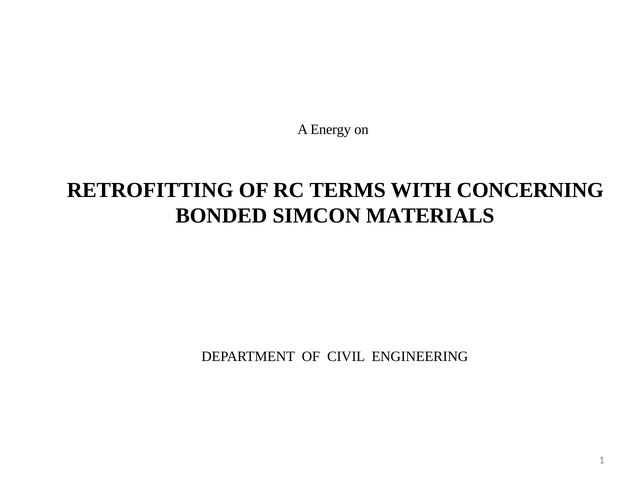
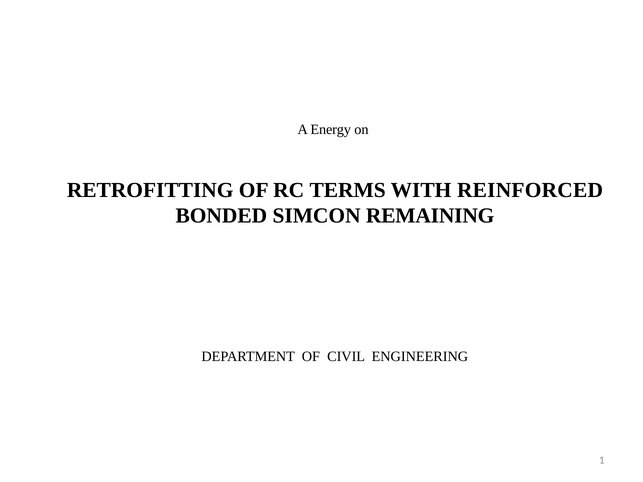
CONCERNING: CONCERNING -> REINFORCED (530, 190)
MATERIALS: MATERIALS -> REMAINING (430, 216)
